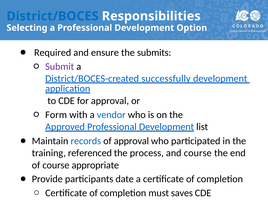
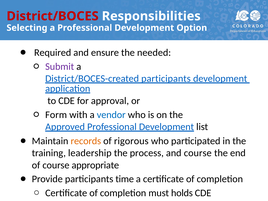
District/BOCES colour: blue -> red (53, 16)
submits: submits -> needed (154, 52)
District/BOCES-created successfully: successfully -> participants (166, 79)
records colour: blue -> orange (86, 141)
of approval: approval -> rigorous (131, 141)
referenced: referenced -> leadership (90, 153)
date: date -> time (125, 179)
saves: saves -> holds (182, 193)
